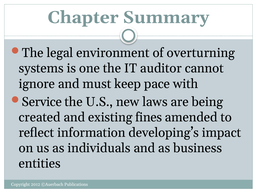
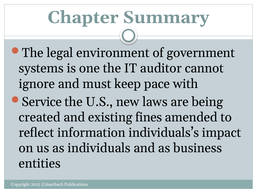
overturning: overturning -> government (201, 53)
developing’s: developing’s -> individuals’s (164, 132)
